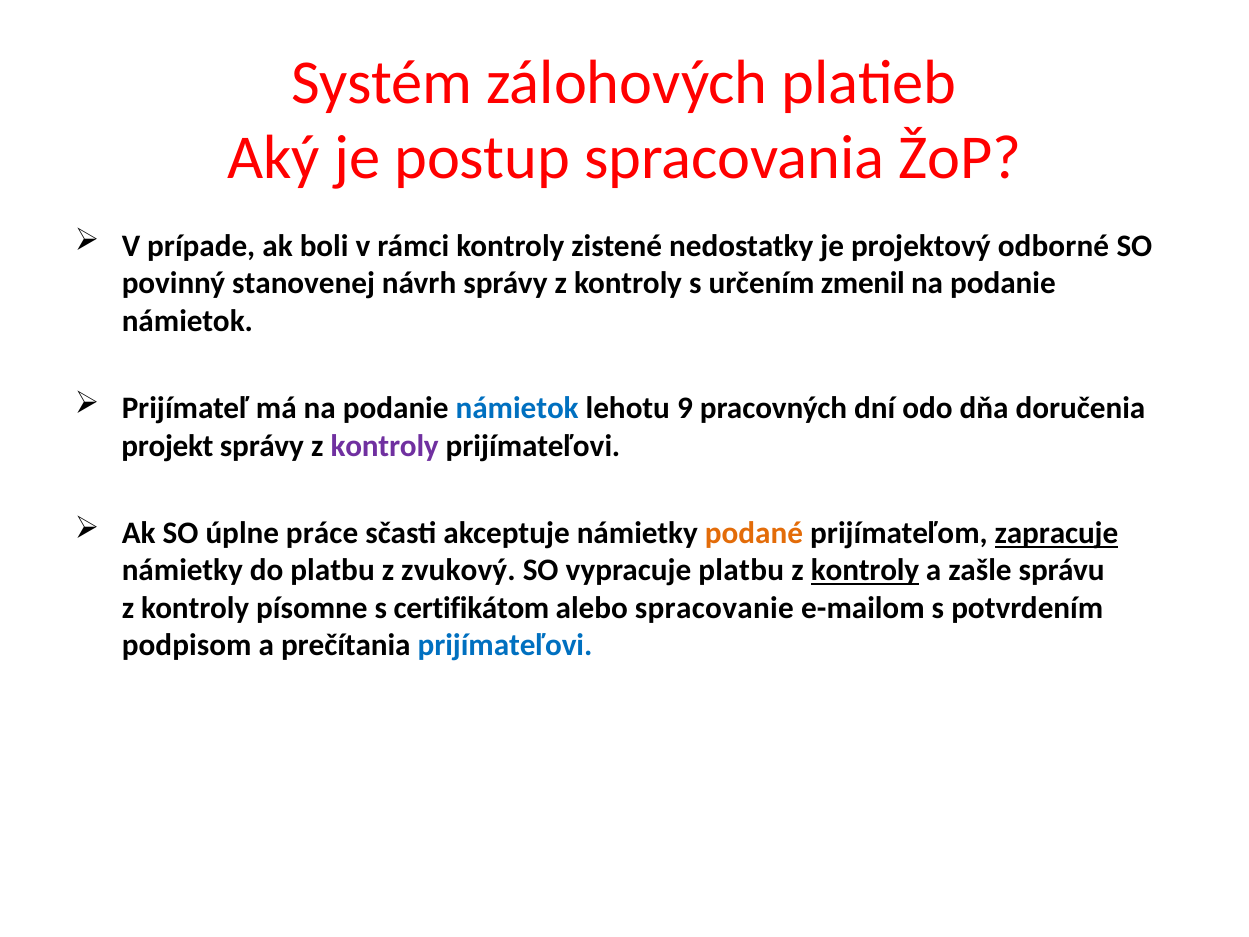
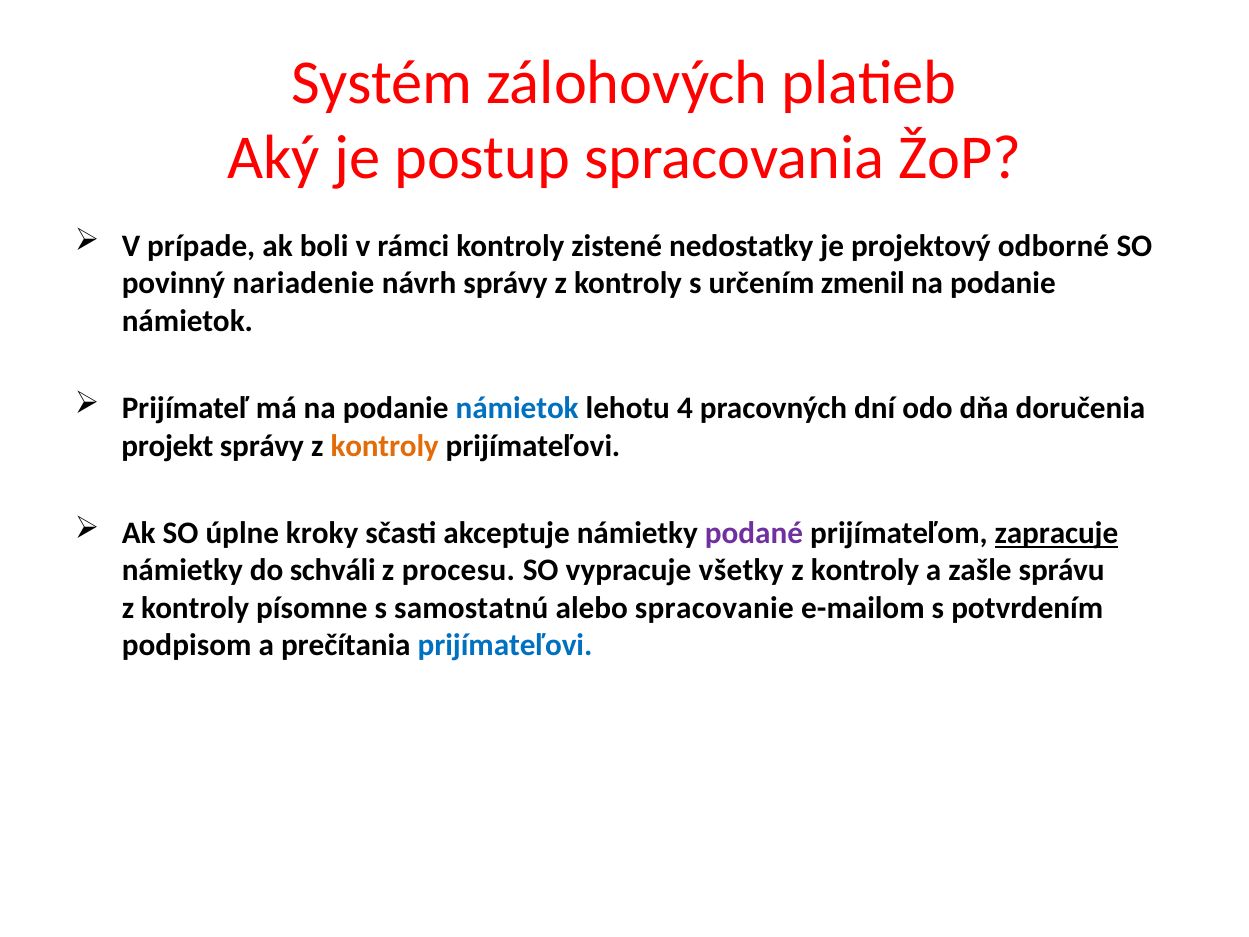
stanovenej: stanovenej -> nariadenie (303, 283)
9: 9 -> 4 (685, 408)
kontroly colour: purple -> orange (385, 446)
práce: práce -> kroky (322, 533)
podané colour: orange -> purple (754, 533)
do platbu: platbu -> schváli (333, 570)
zvukový: zvukový -> procesu (458, 570)
vypracuje platbu: platbu -> všetky (741, 570)
kontroly underline: present -> none (865, 570)
certifikátom: certifikátom -> samostatnú (471, 608)
